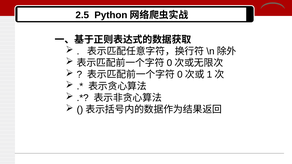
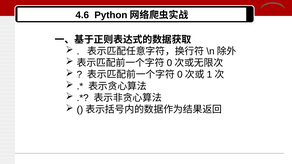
2.5: 2.5 -> 4.6 (82, 15)
